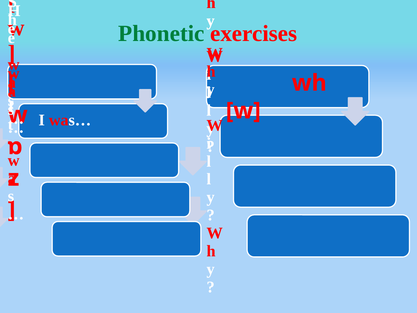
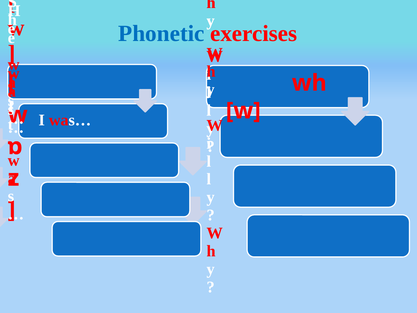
Phonetic colour: green -> blue (161, 34)
